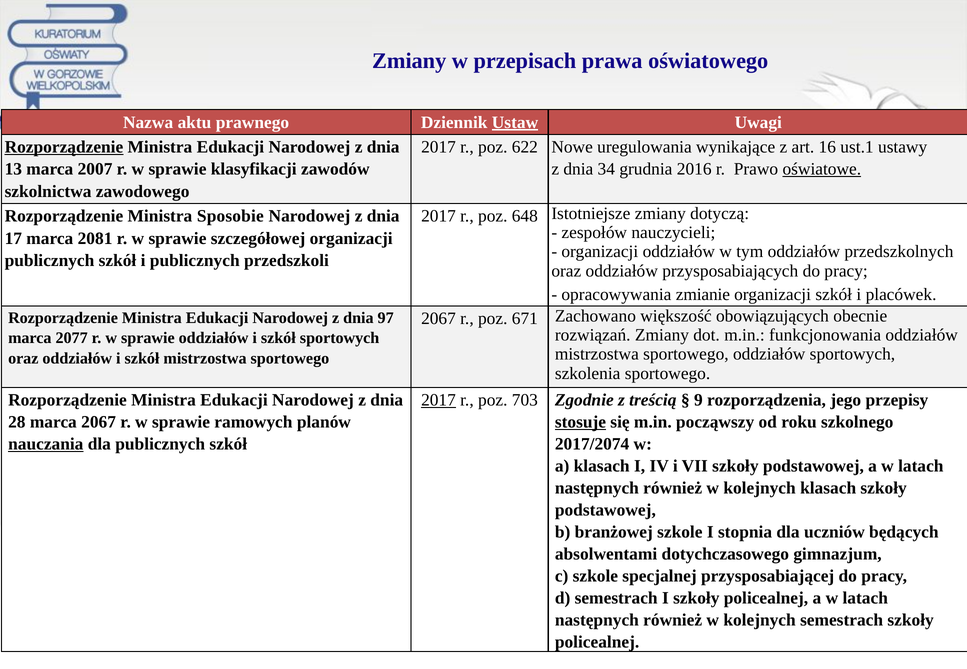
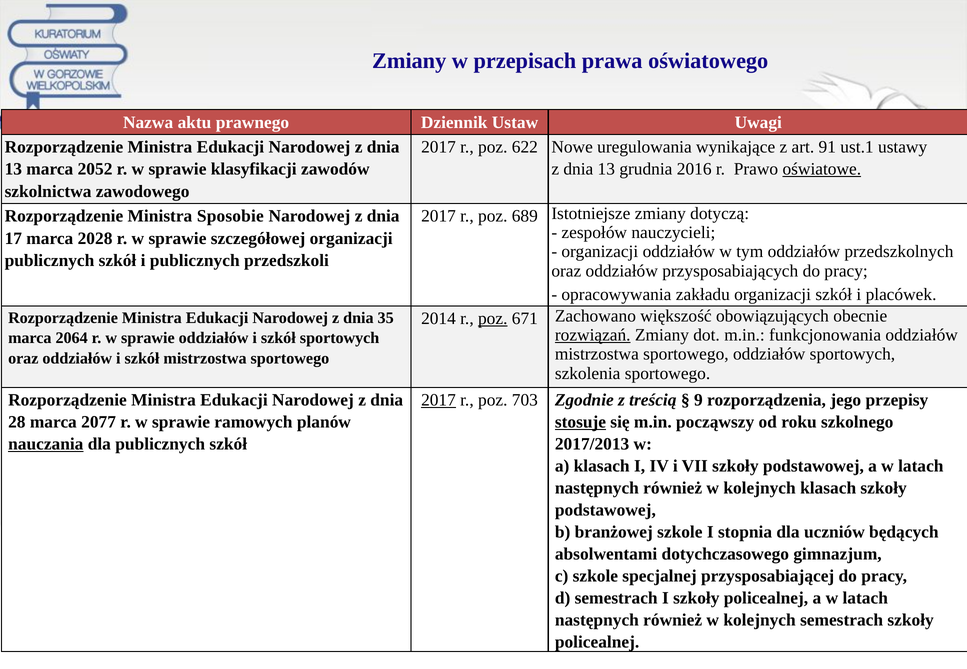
Ustaw underline: present -> none (515, 122)
Rozporządzenie underline: present -> none (64, 147)
16: 16 -> 91 (827, 147)
2007: 2007 -> 2052 (95, 169)
34: 34 -> 13 (606, 169)
648: 648 -> 689 (525, 216)
2081: 2081 -> 2028 (95, 238)
zmianie: zmianie -> zakładu (703, 295)
97: 97 -> 35 (386, 318)
2067: 2067 -> 2014 (438, 319)
poz underline: none -> present (493, 319)
rozwiązań underline: none -> present (593, 335)
2077: 2077 -> 2064 (72, 338)
marca 2067: 2067 -> 2077 (99, 422)
2017/2074: 2017/2074 -> 2017/2013 (592, 444)
